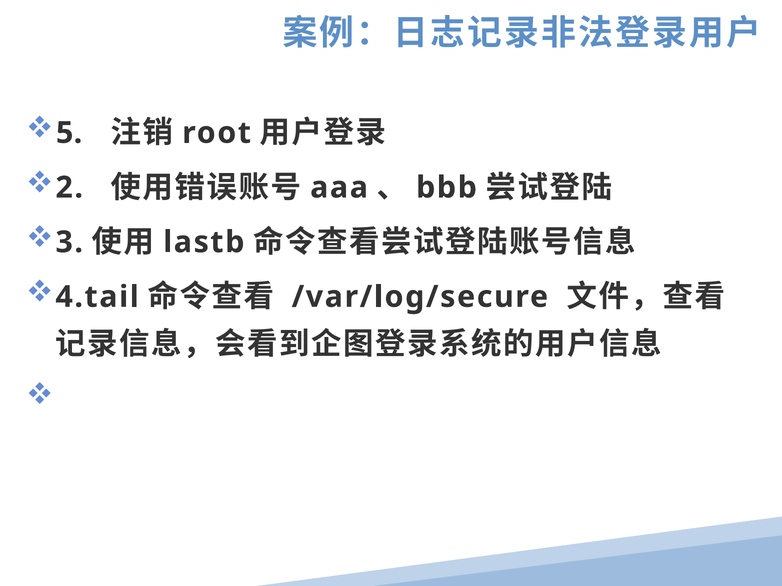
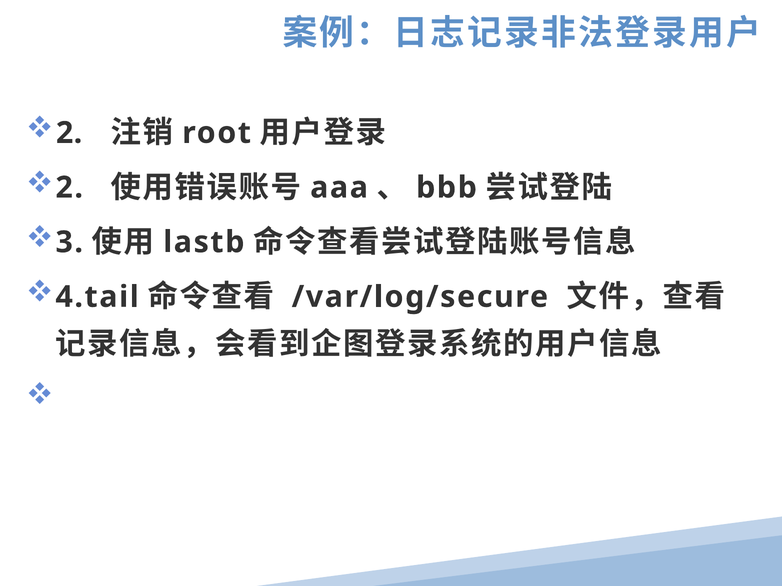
5: 5 -> 2 (69, 133)
